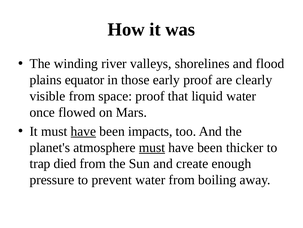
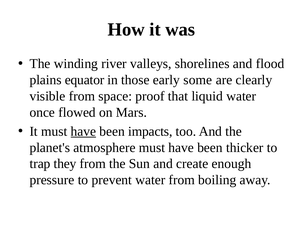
early proof: proof -> some (198, 80)
must underline: present -> none (152, 147)
died: died -> they (65, 163)
